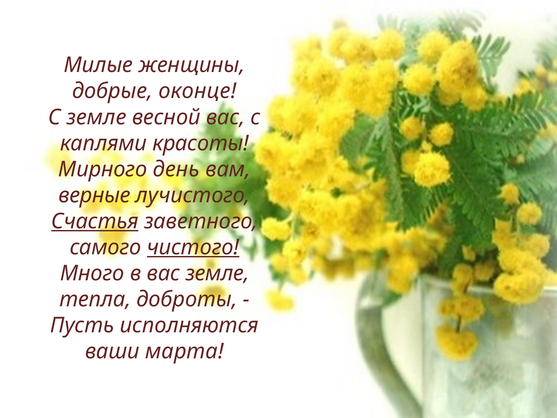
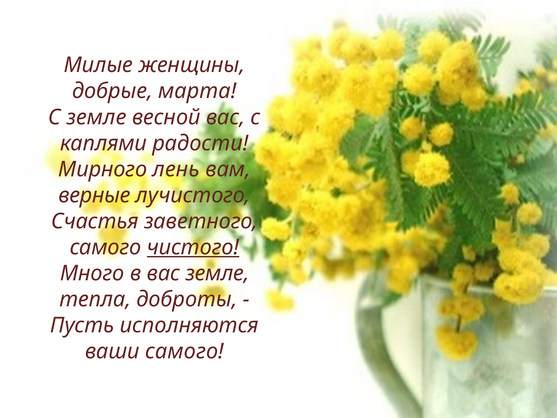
оконце: оконце -> марта (197, 91)
красоты: красоты -> радости (200, 143)
день: день -> лень (176, 169)
Счастья underline: present -> none (95, 221)
ваши марта: марта -> самого (185, 351)
